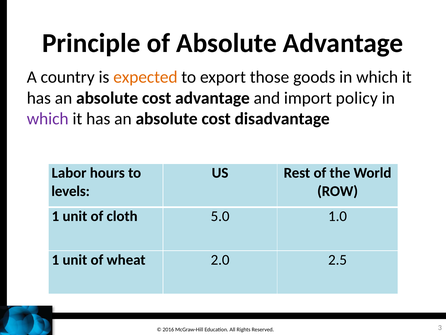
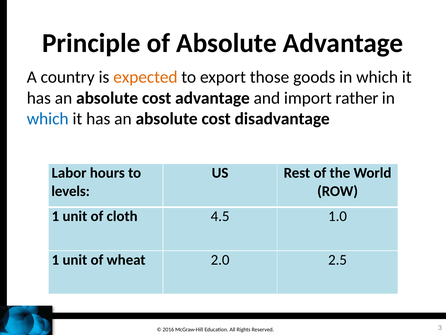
policy: policy -> rather (357, 98)
which colour: purple -> blue (48, 119)
5.0: 5.0 -> 4.5 (220, 216)
